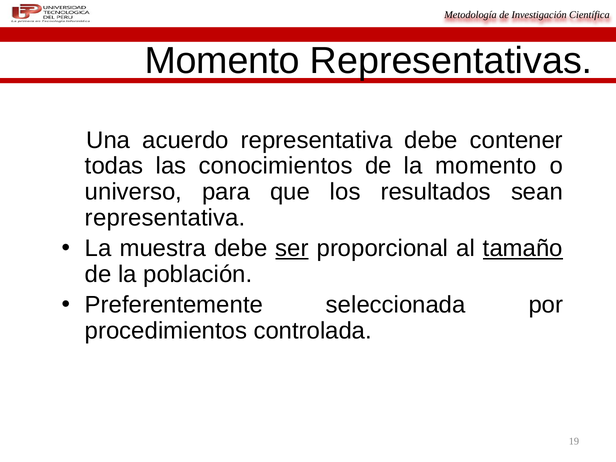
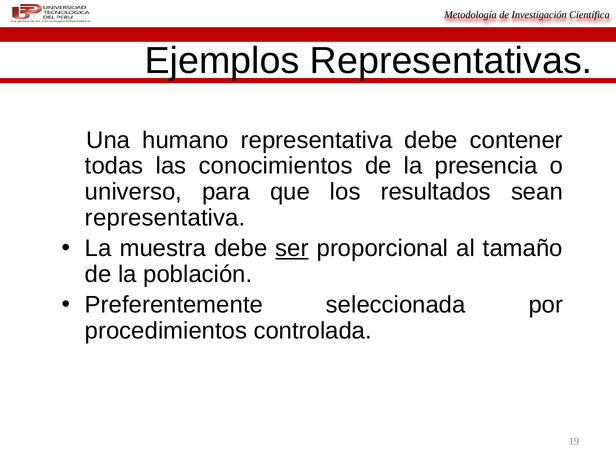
Momento: Momento -> Ejemplos (222, 61)
acuerdo: acuerdo -> humano (186, 140)
la momento: momento -> presencia (486, 166)
tamaño underline: present -> none (523, 248)
